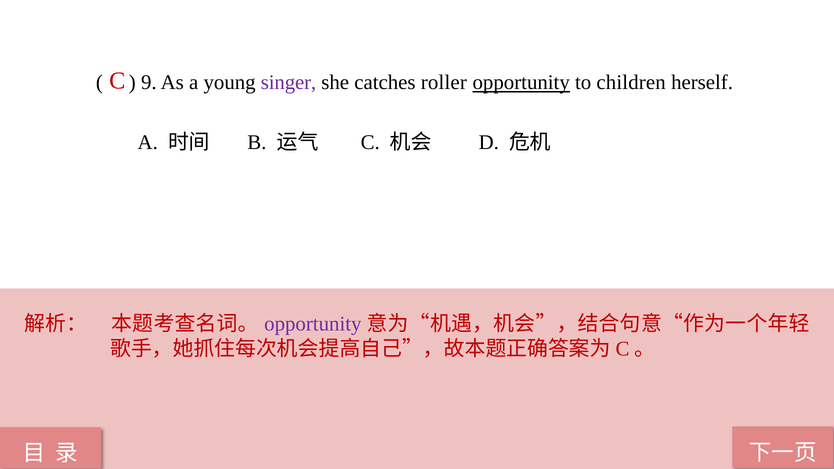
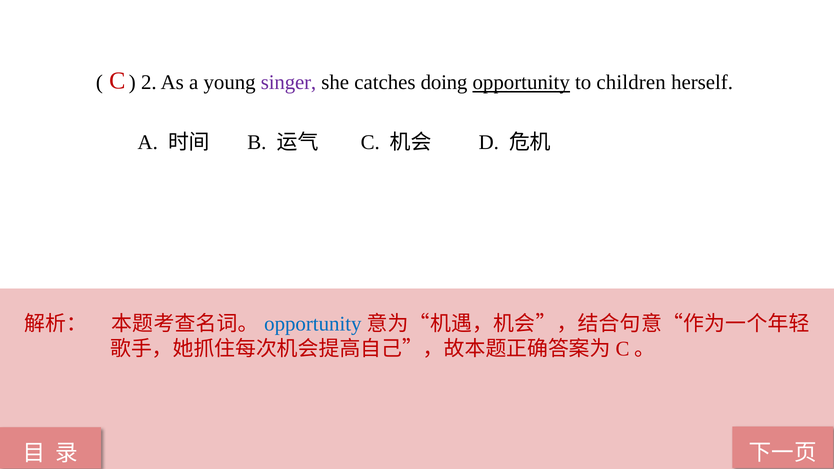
9: 9 -> 2 (149, 83)
roller: roller -> doing (444, 83)
opportunity colour: purple -> blue (313, 324)
